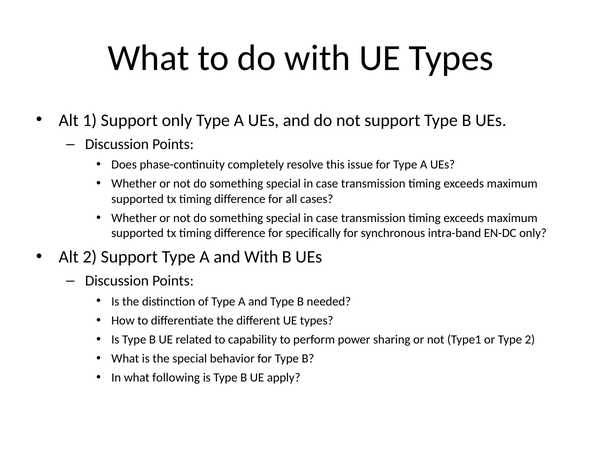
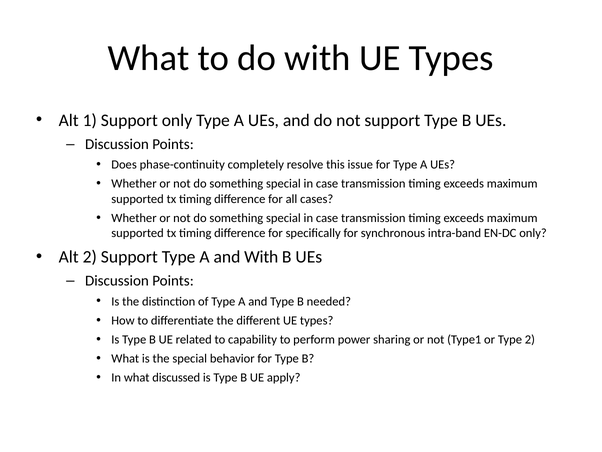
following: following -> discussed (176, 377)
